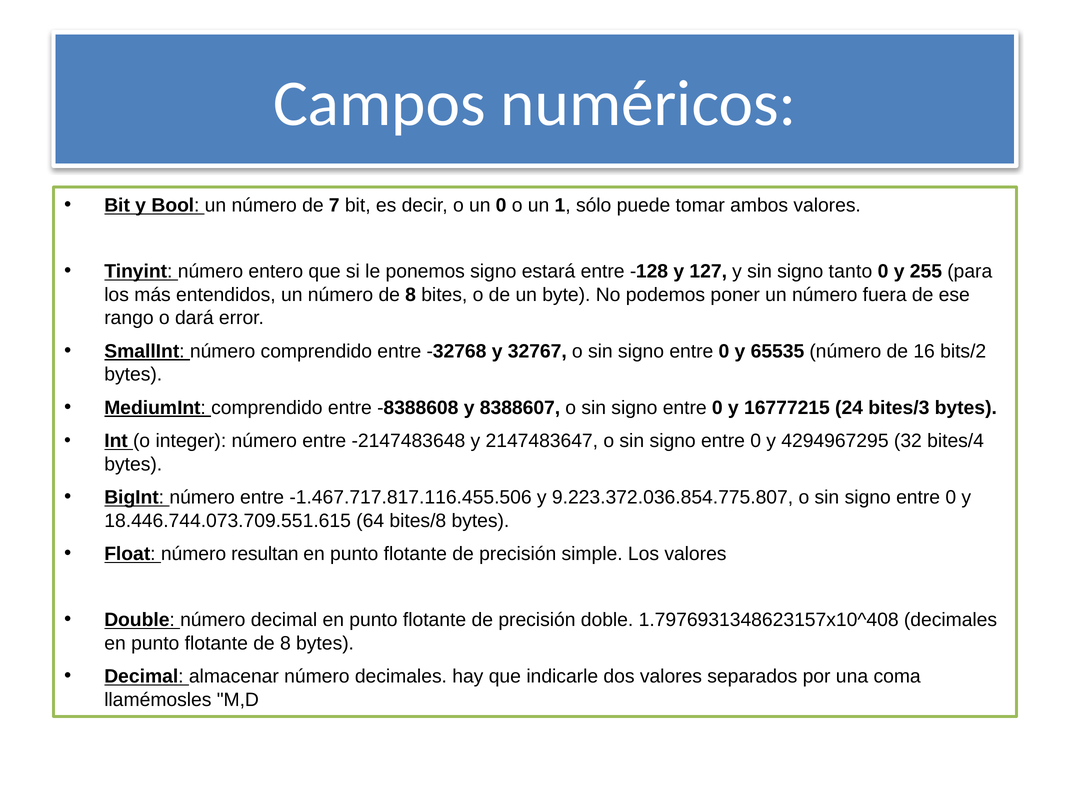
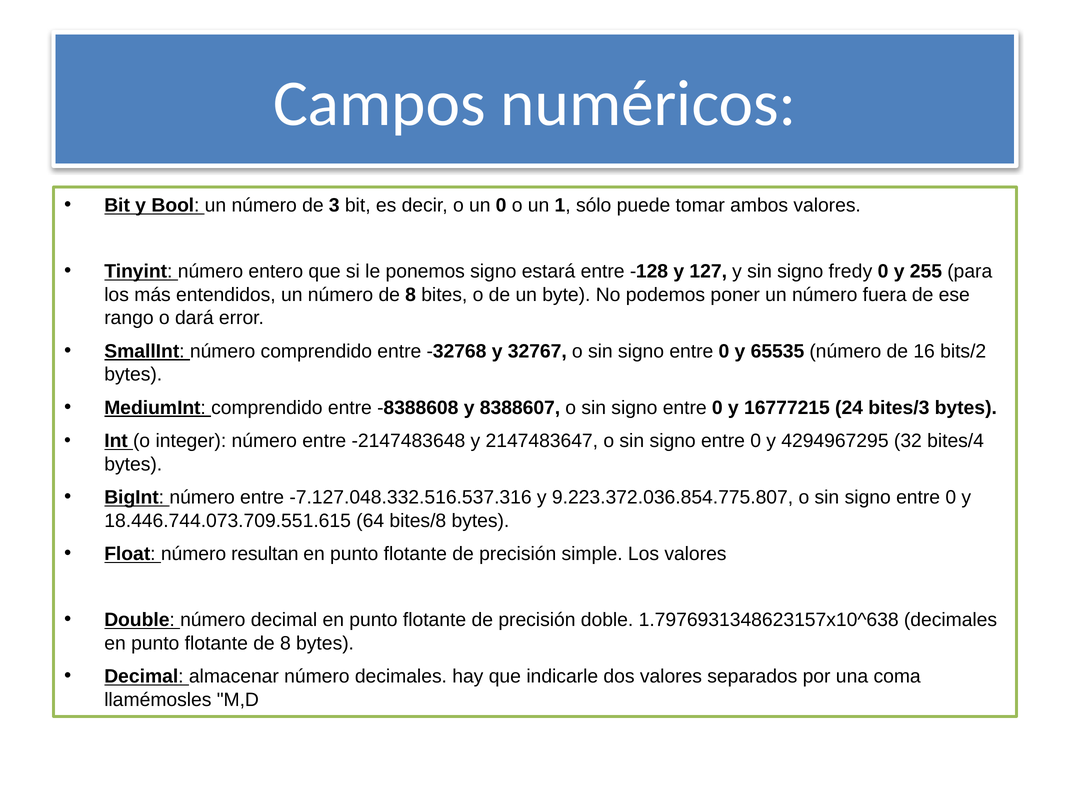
7: 7 -> 3 (334, 206)
tanto: tanto -> fredy (850, 272)
-1.467.717.817.116.455.506: -1.467.717.817.116.455.506 -> -7.127.048.332.516.537.316 (411, 498)
1.7976931348623157x10^408: 1.7976931348623157x10^408 -> 1.7976931348623157x10^638 (769, 620)
